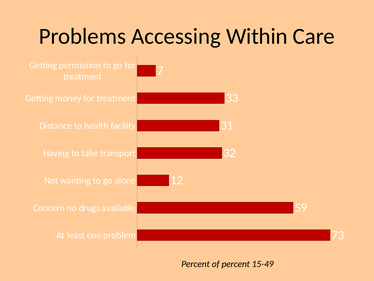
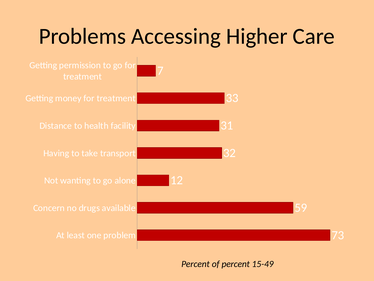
Within: Within -> Higher (257, 36)
